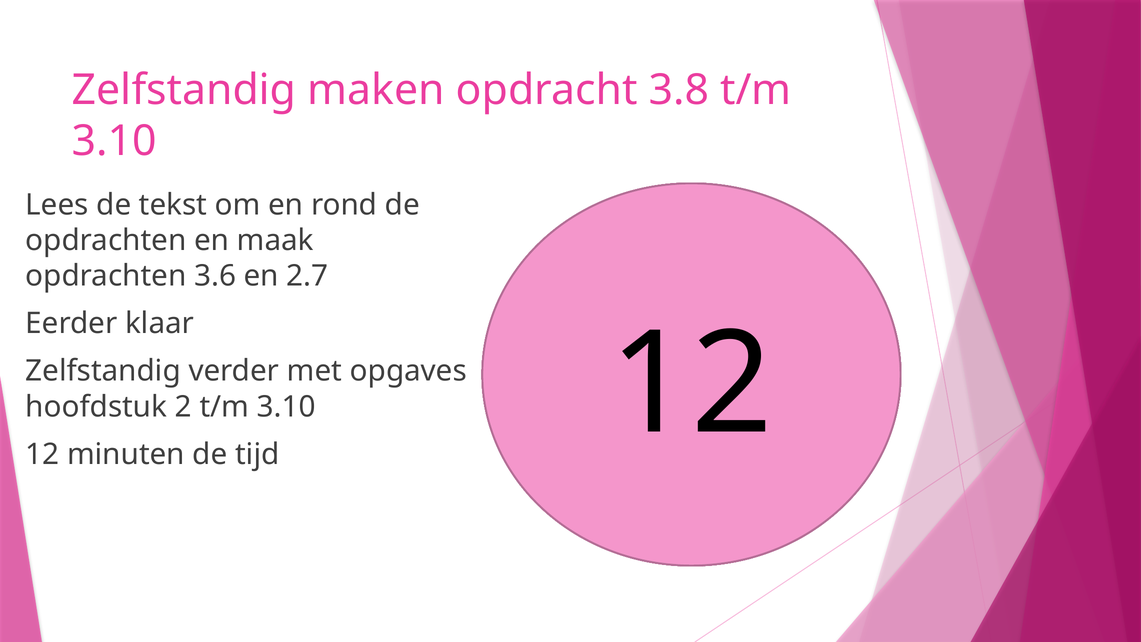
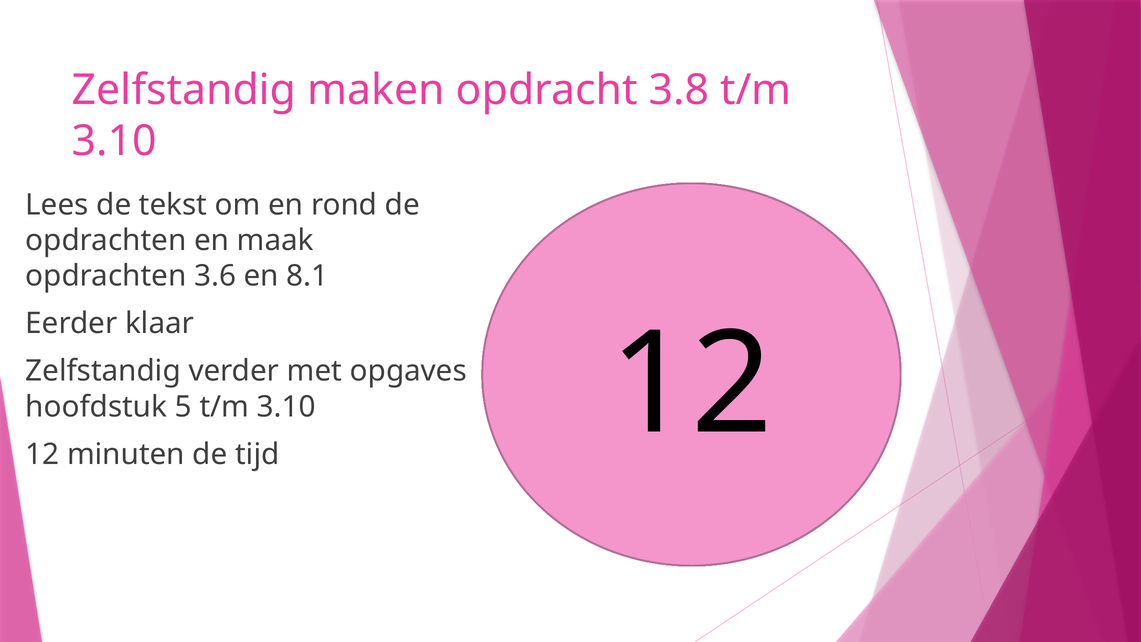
2.7: 2.7 -> 8.1 (307, 276)
2: 2 -> 5 (183, 407)
